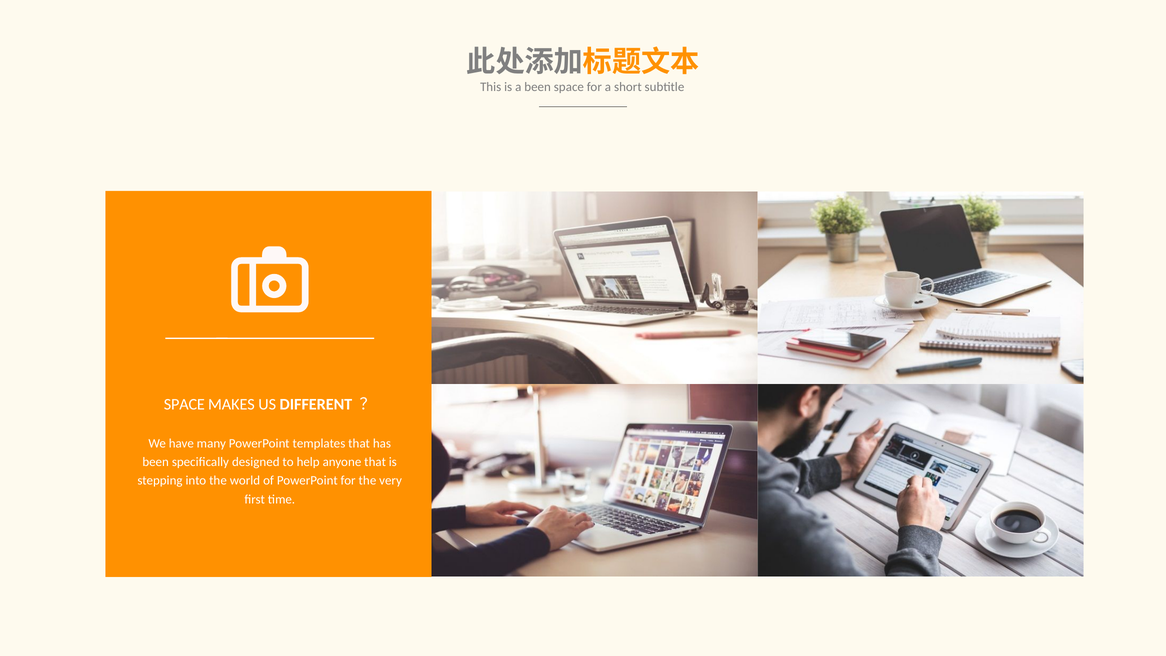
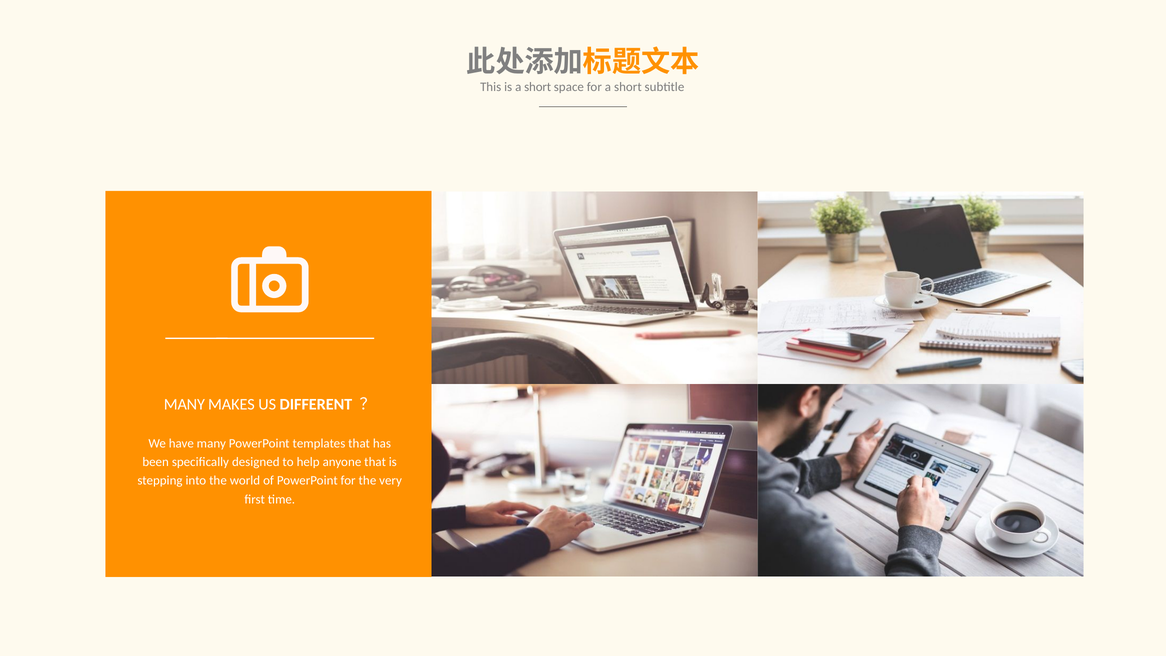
is a been: been -> short (538, 87)
SPACE: SPACE -> MANY (184, 404)
